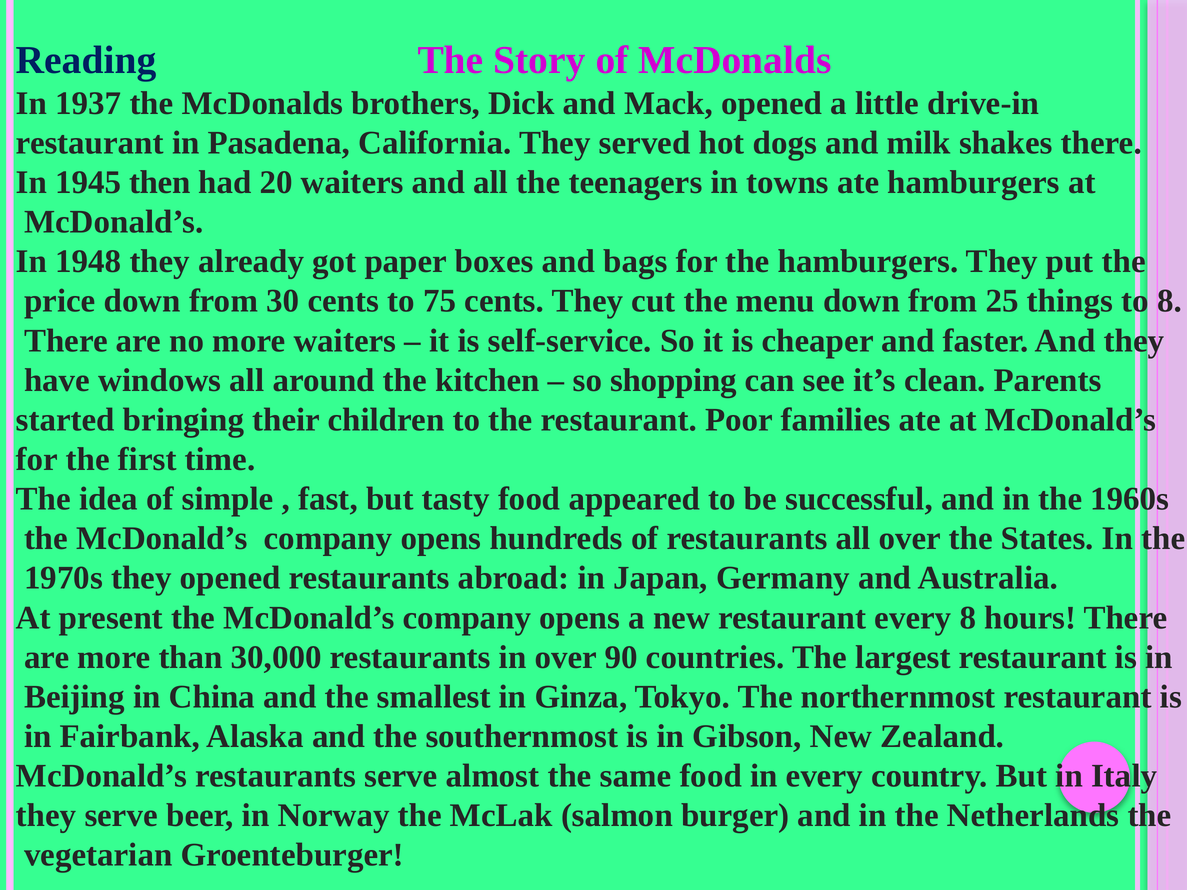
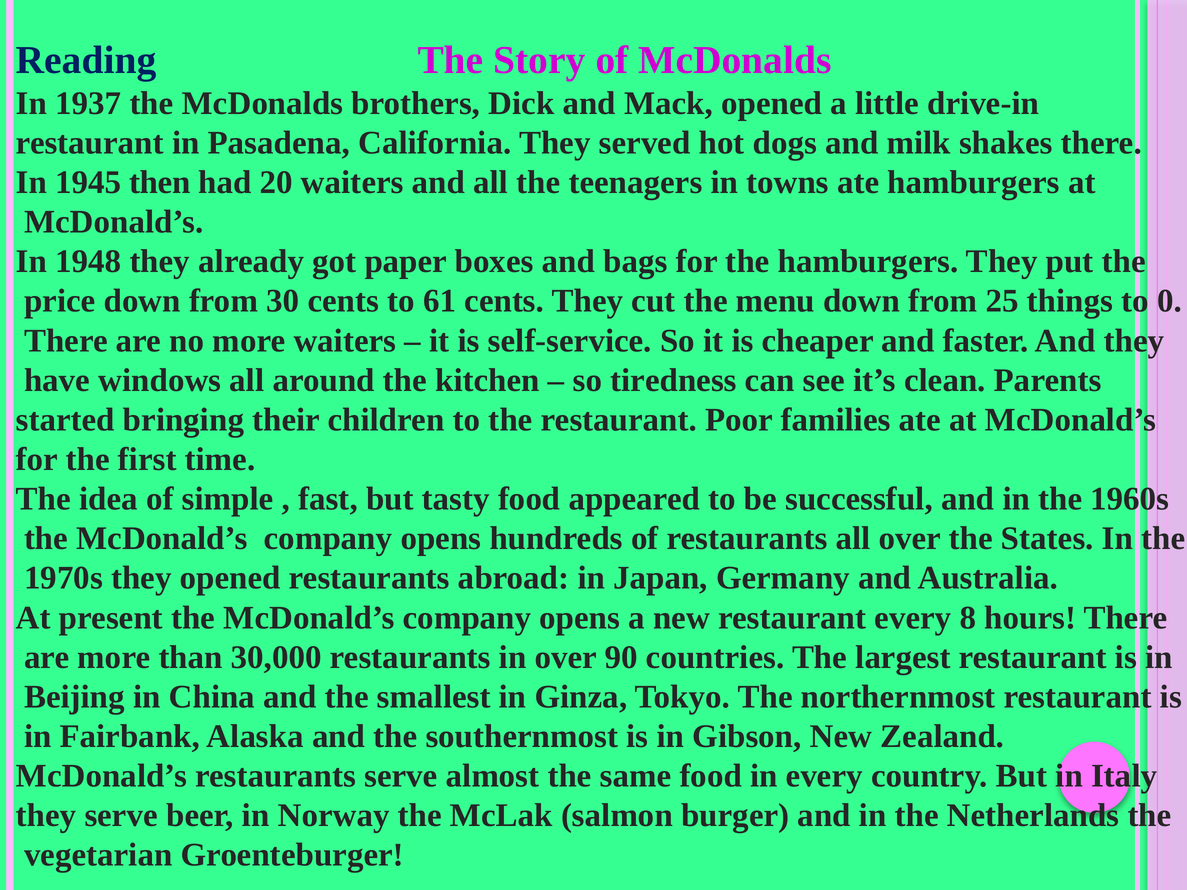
75: 75 -> 61 (440, 301)
to 8: 8 -> 0 (1169, 301)
shopping: shopping -> tiredness (673, 380)
